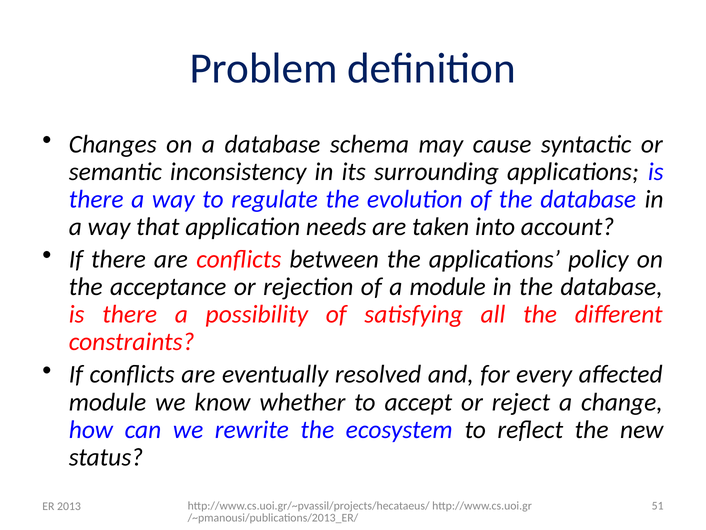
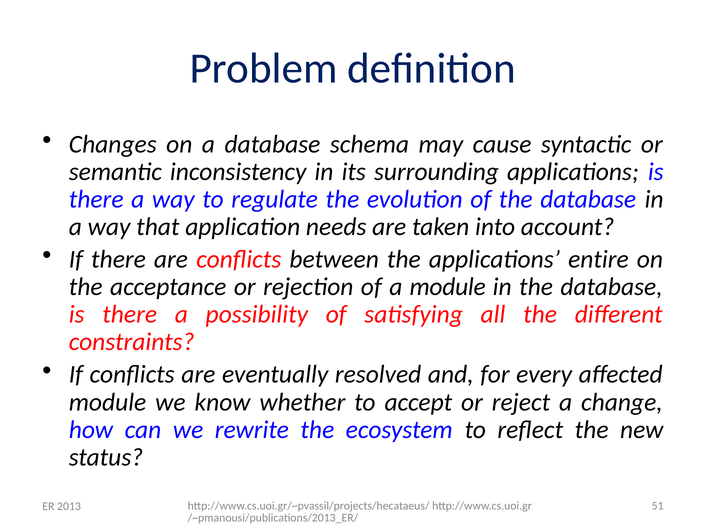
policy: policy -> entire (598, 259)
